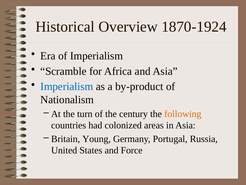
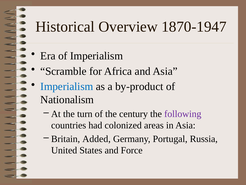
1870-1924: 1870-1924 -> 1870-1947 (194, 27)
following colour: orange -> purple (183, 114)
Young: Young -> Added (97, 138)
